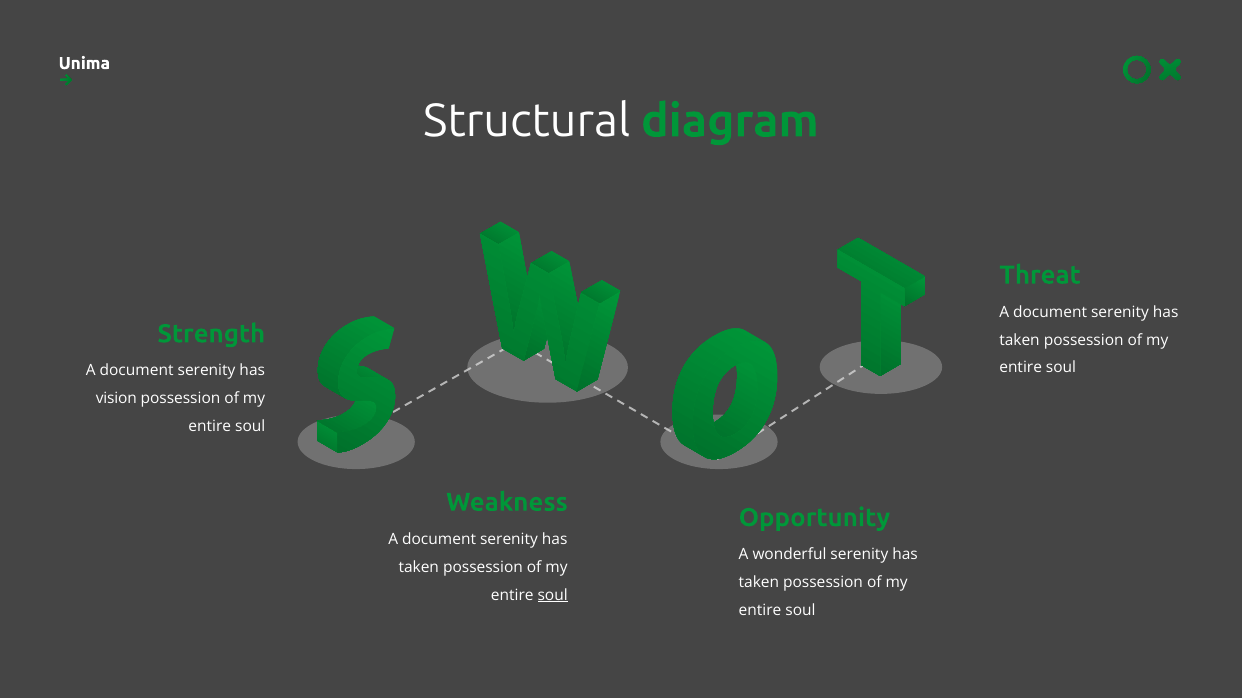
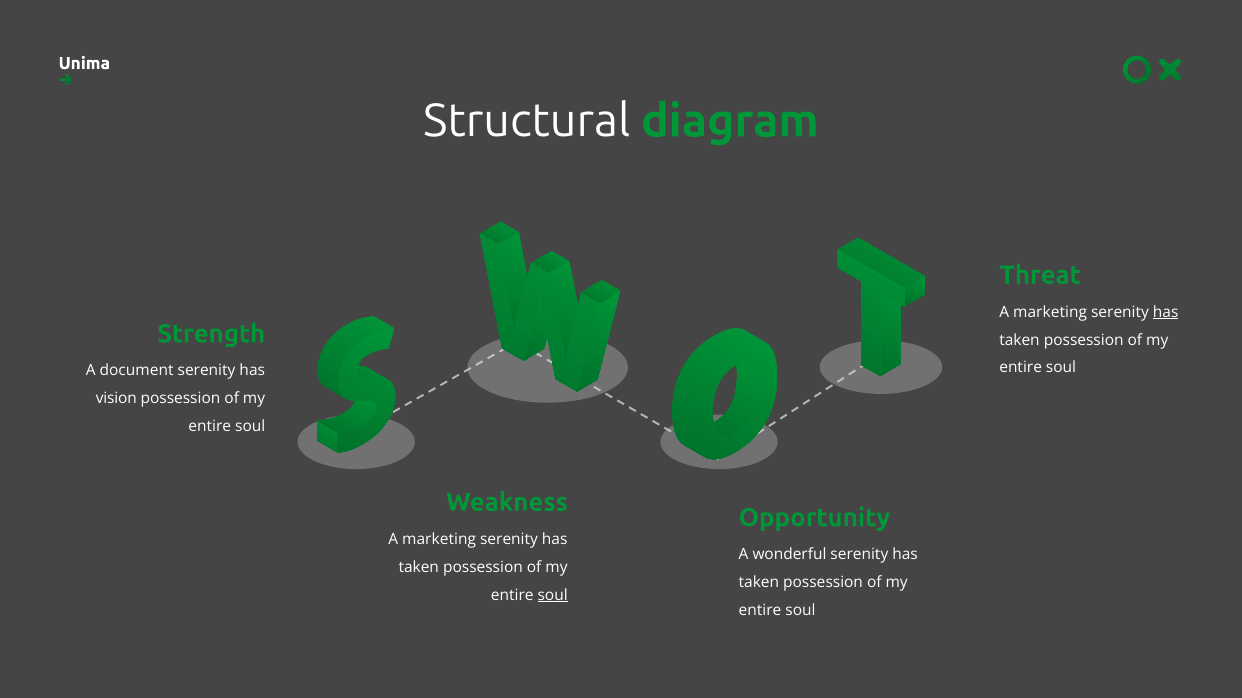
document: document -> marketing (1050, 312)
has underline: none -> present (1166, 312)
document: document -> marketing (439, 540)
